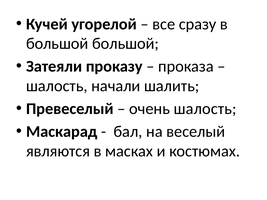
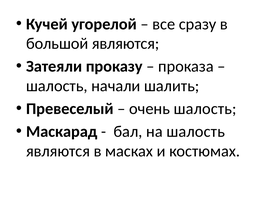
большой большой: большой -> являются (126, 44)
на веселый: веселый -> шалость (196, 132)
